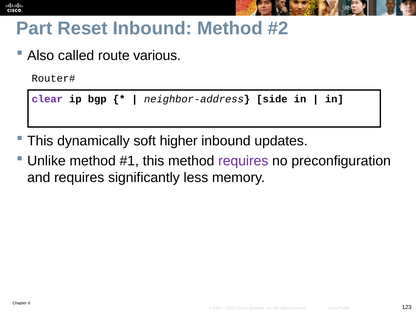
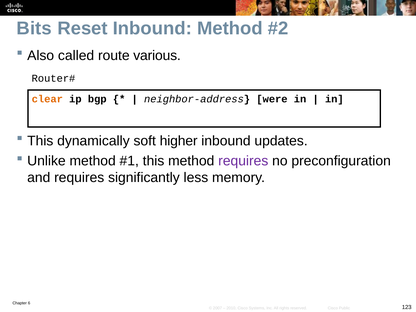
Part: Part -> Bits (34, 29)
clear colour: purple -> orange (47, 99)
side: side -> were (272, 99)
